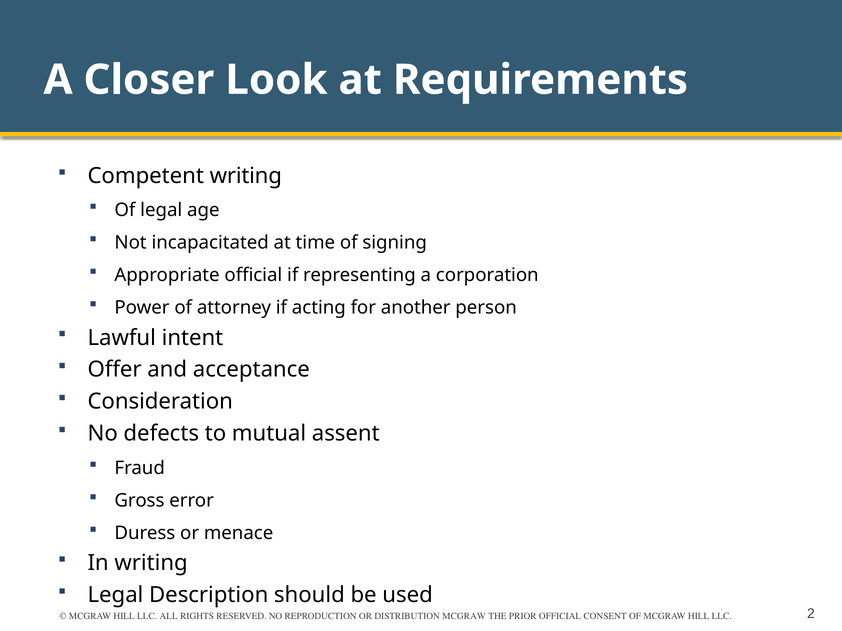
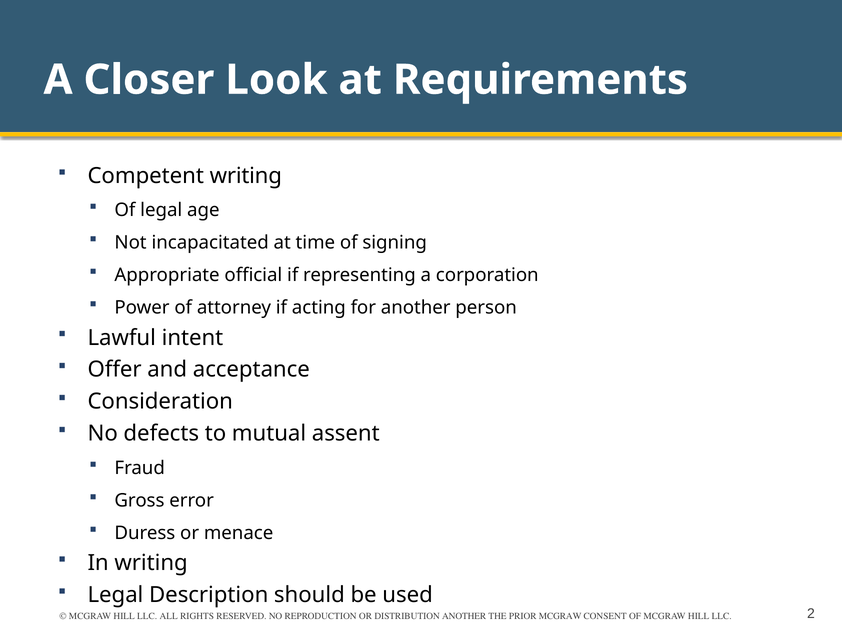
DISTRIBUTION MCGRAW: MCGRAW -> ANOTHER (464, 617)
PRIOR OFFICIAL: OFFICIAL -> MCGRAW (560, 617)
